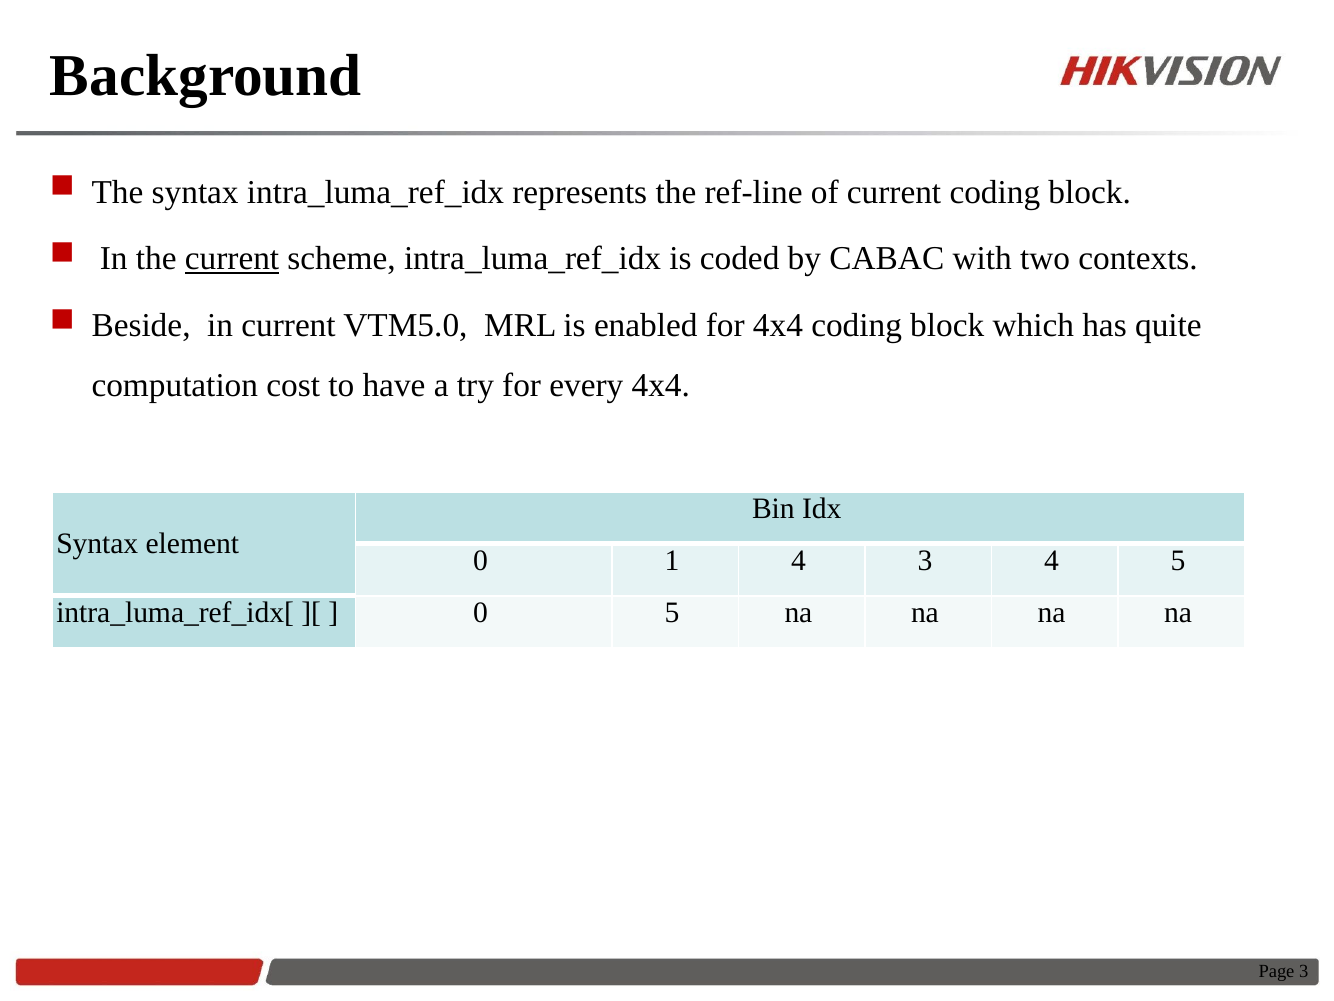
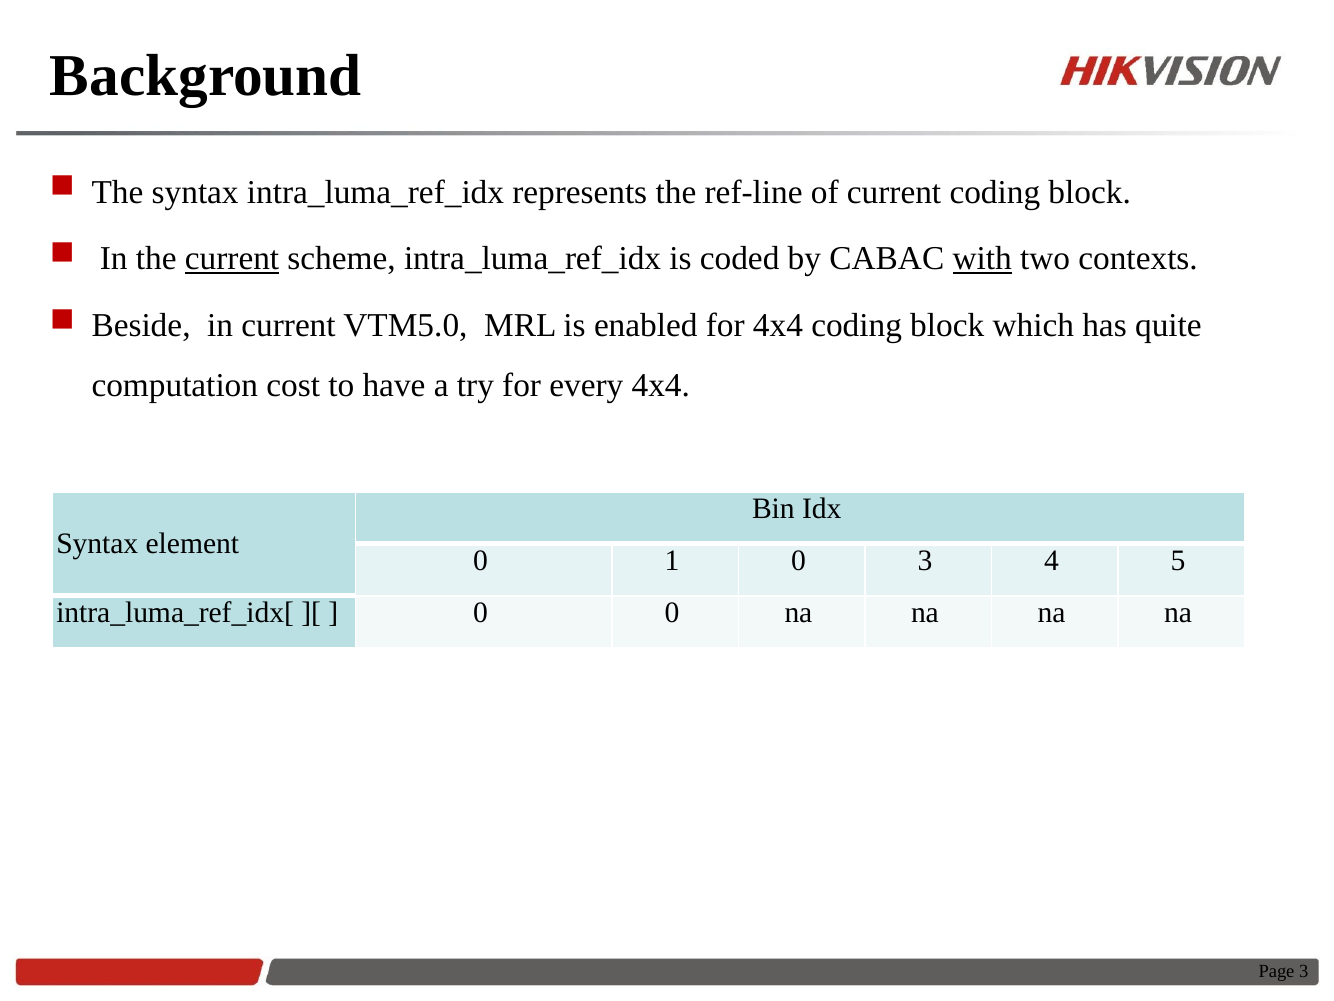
with underline: none -> present (982, 259)
1 4: 4 -> 0 (799, 560)
0 5: 5 -> 0 (672, 612)
